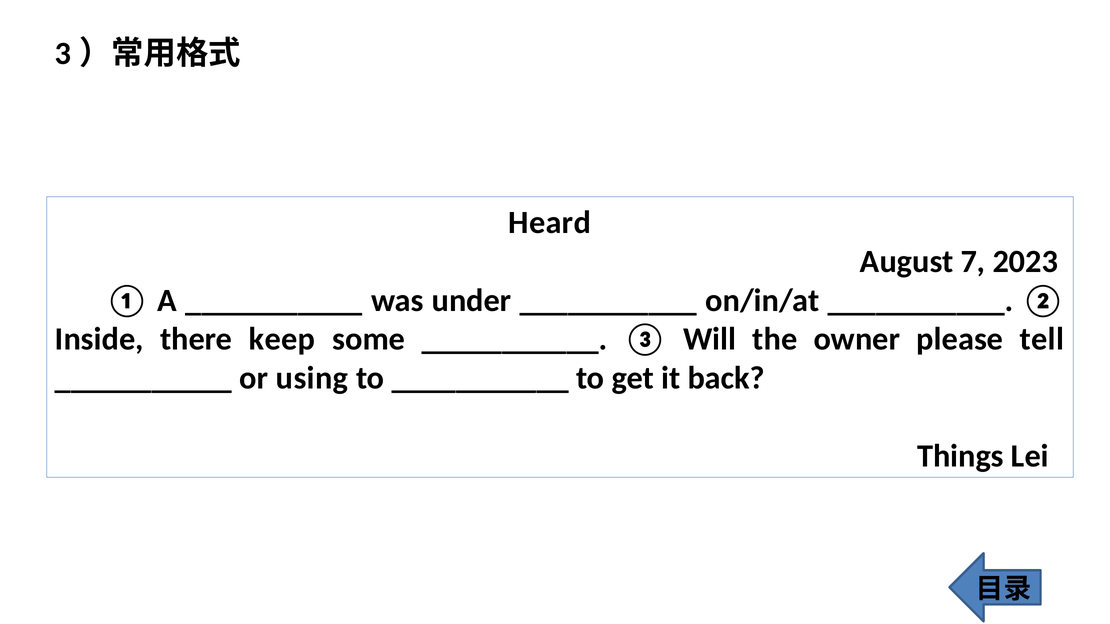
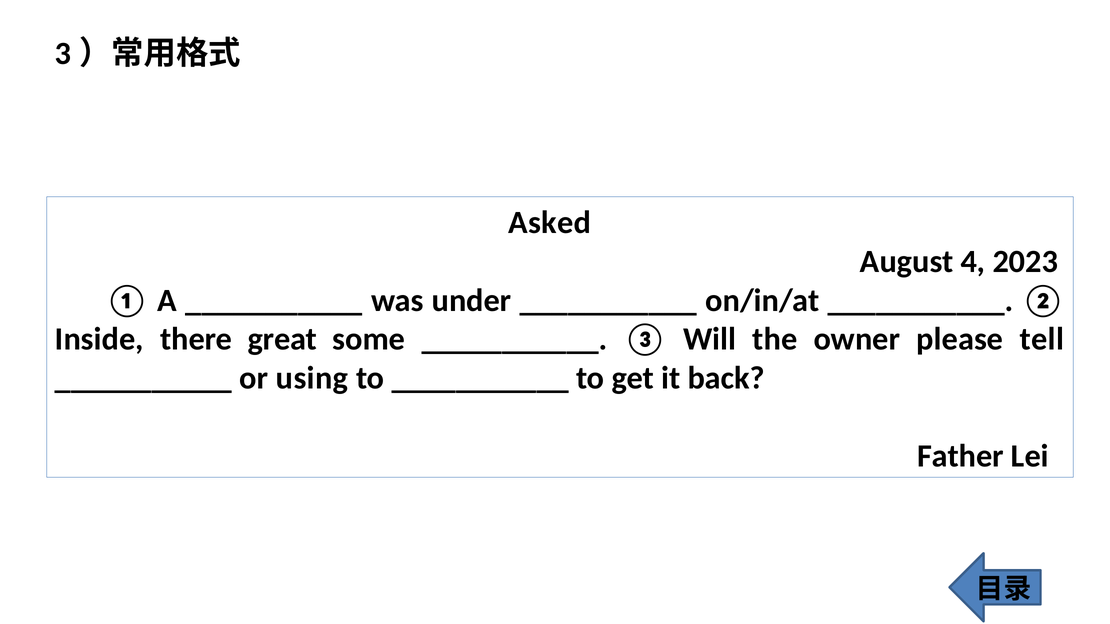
Heard: Heard -> Asked (550, 223)
7: 7 -> 4 (973, 262)
keep: keep -> great (282, 340)
Things: Things -> Father (961, 456)
